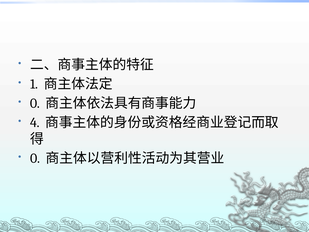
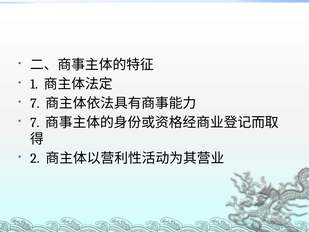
0: 0 -> 7 (35, 103)
4: 4 -> 7 (35, 123)
0: 0 -> 2 (35, 158)
